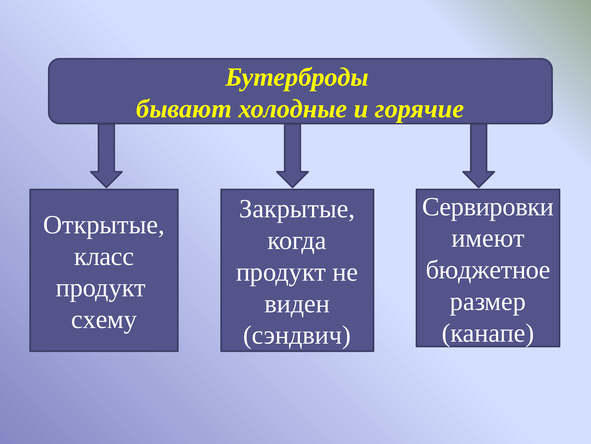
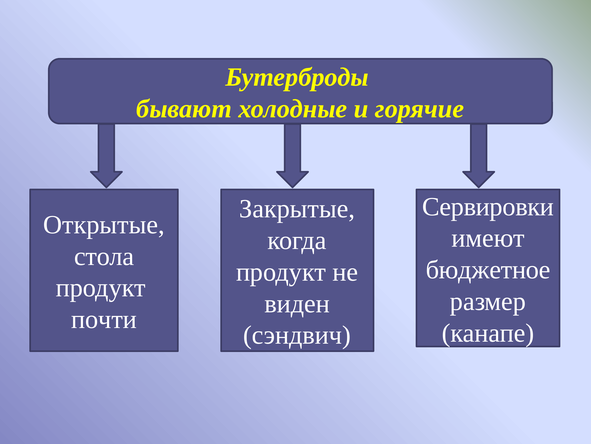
класс: класс -> стола (104, 256)
схему: схему -> почти (104, 319)
